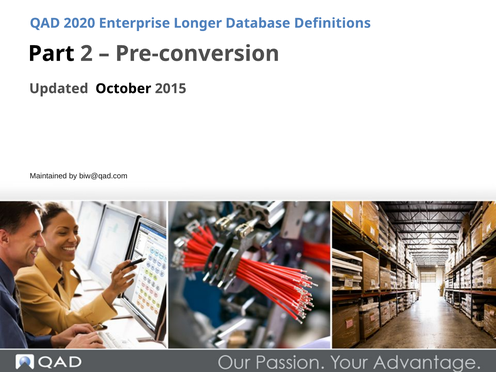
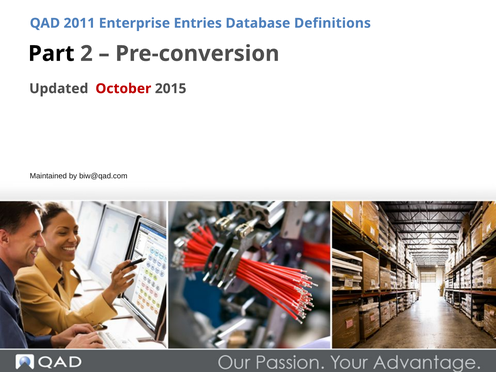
2020: 2020 -> 2011 (79, 23)
Longer: Longer -> Entries (198, 23)
October colour: black -> red (123, 89)
